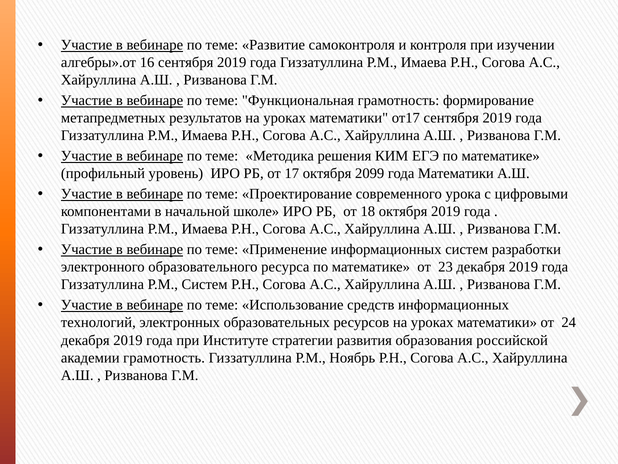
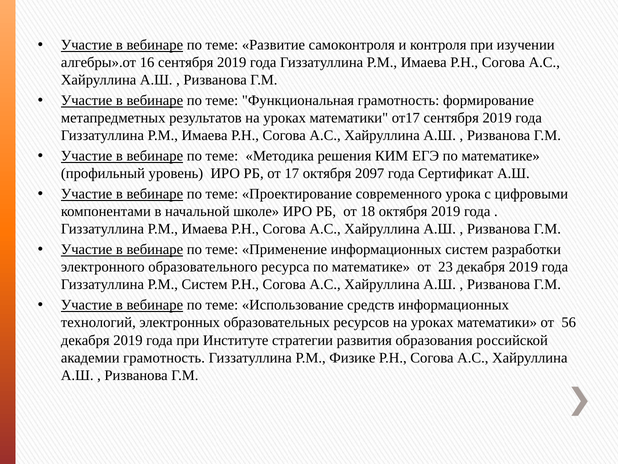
2099: 2099 -> 2097 (370, 173)
года Математики: Математики -> Сертификат (456, 173)
24: 24 -> 56 (569, 322)
Ноябрь: Ноябрь -> Физике (352, 357)
